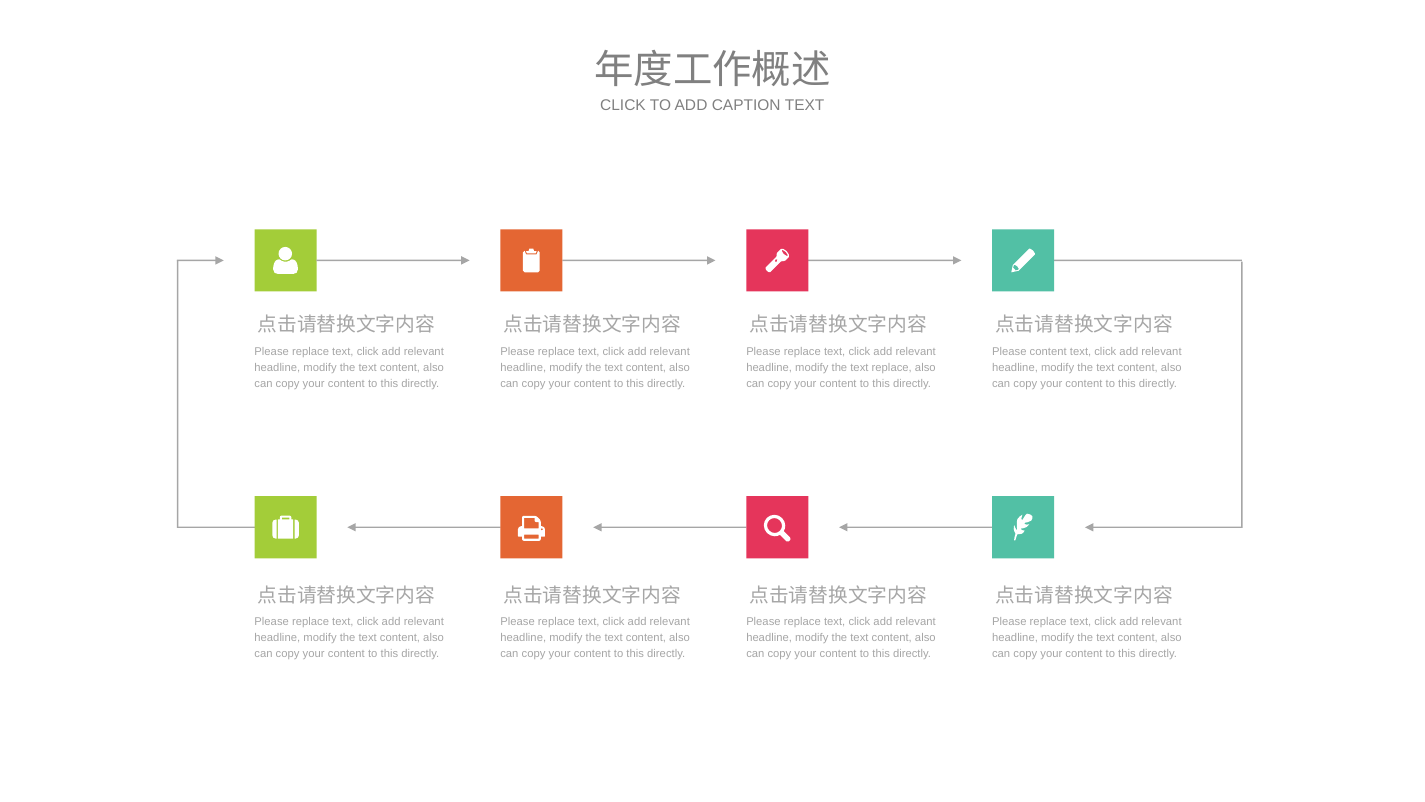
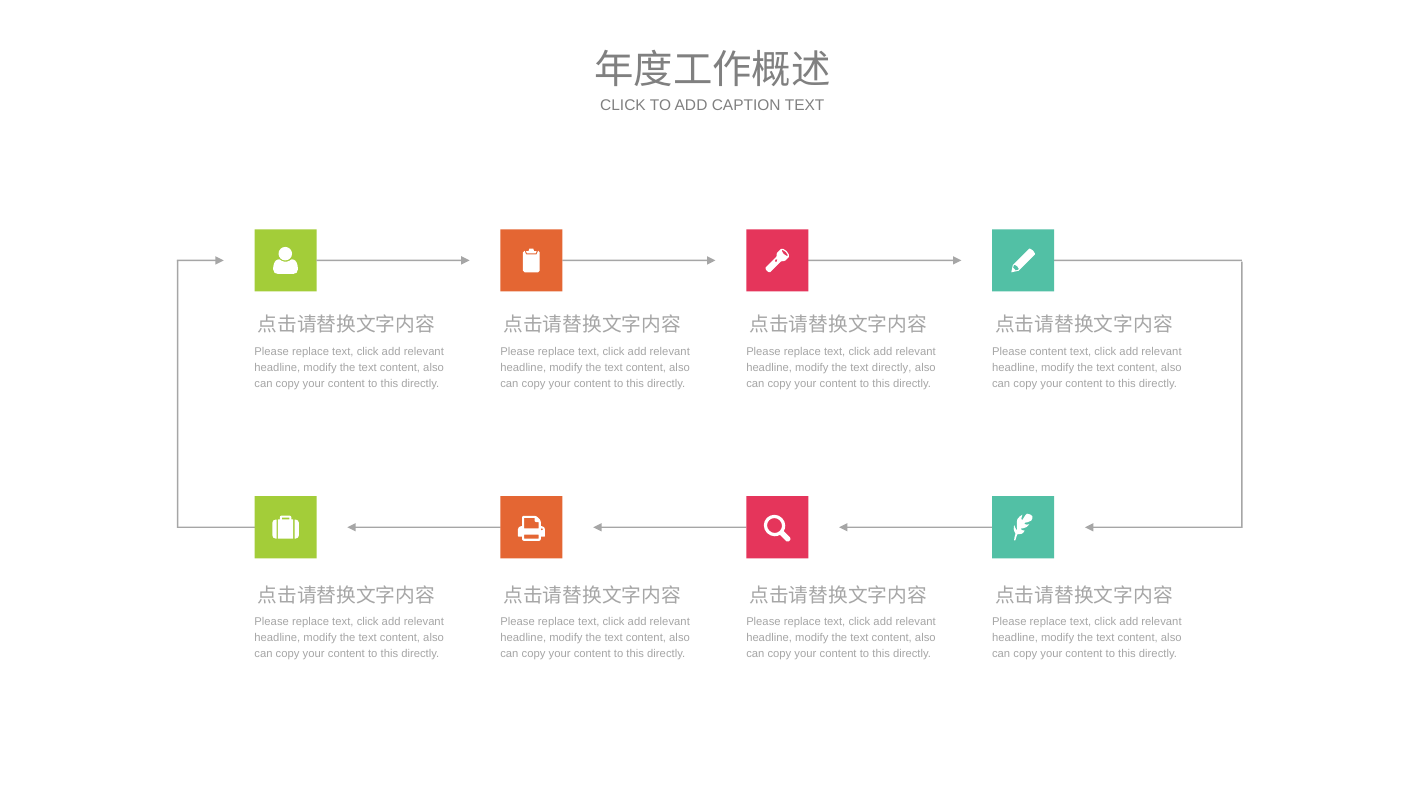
text replace: replace -> directly (892, 367)
